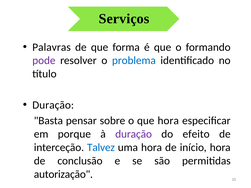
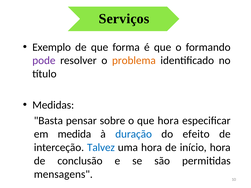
Palavras: Palavras -> Exemplo (52, 47)
problema colour: blue -> orange (134, 61)
Duração: Duração -> Medidas (53, 105)
porque: porque -> medida (74, 134)
duração colour: purple -> blue (134, 134)
autorização: autorização -> mensagens (63, 174)
